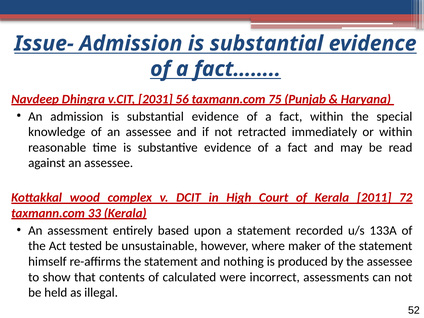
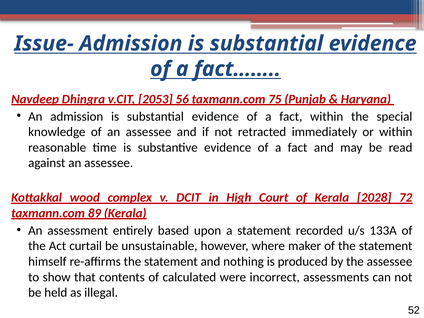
2031: 2031 -> 2053 (155, 99)
2011: 2011 -> 2028 (374, 198)
33: 33 -> 89 (94, 213)
tested: tested -> curtail (86, 246)
